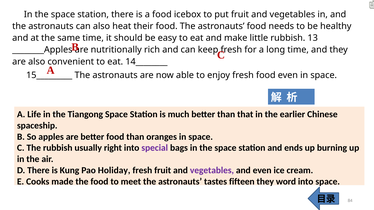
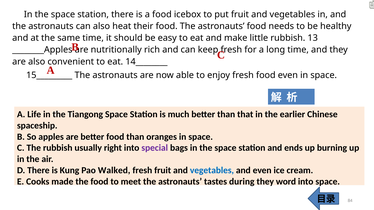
Holiday: Holiday -> Walked (114, 171)
vegetables colour: purple -> blue (212, 171)
fifteen: fifteen -> during (242, 182)
